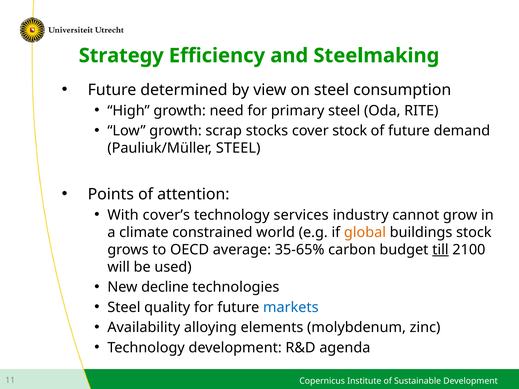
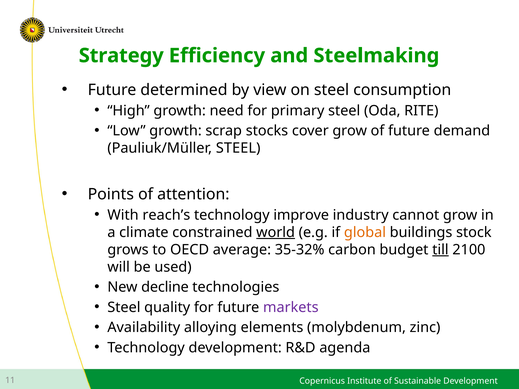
cover stock: stock -> grow (350, 131)
cover’s: cover’s -> reach’s (166, 215)
services: services -> improve (301, 215)
world underline: none -> present (276, 232)
35-65%: 35-65% -> 35-32% (300, 250)
markets colour: blue -> purple (291, 307)
